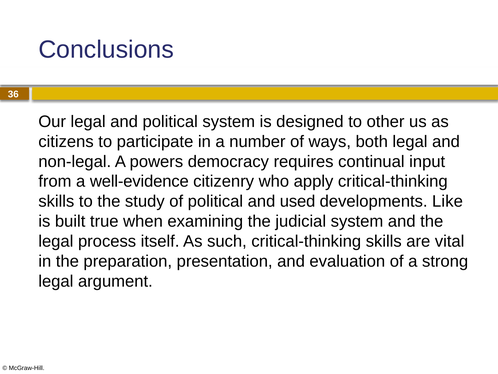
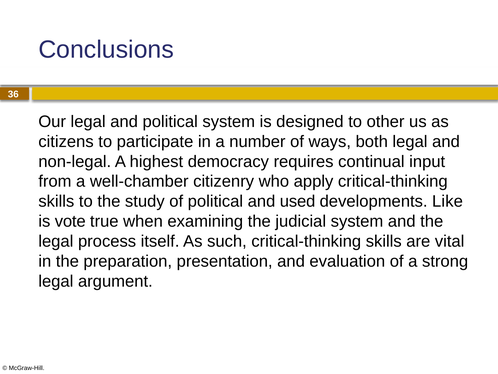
powers: powers -> highest (156, 161)
well-evidence: well-evidence -> well-chamber (139, 181)
built: built -> vote (70, 221)
